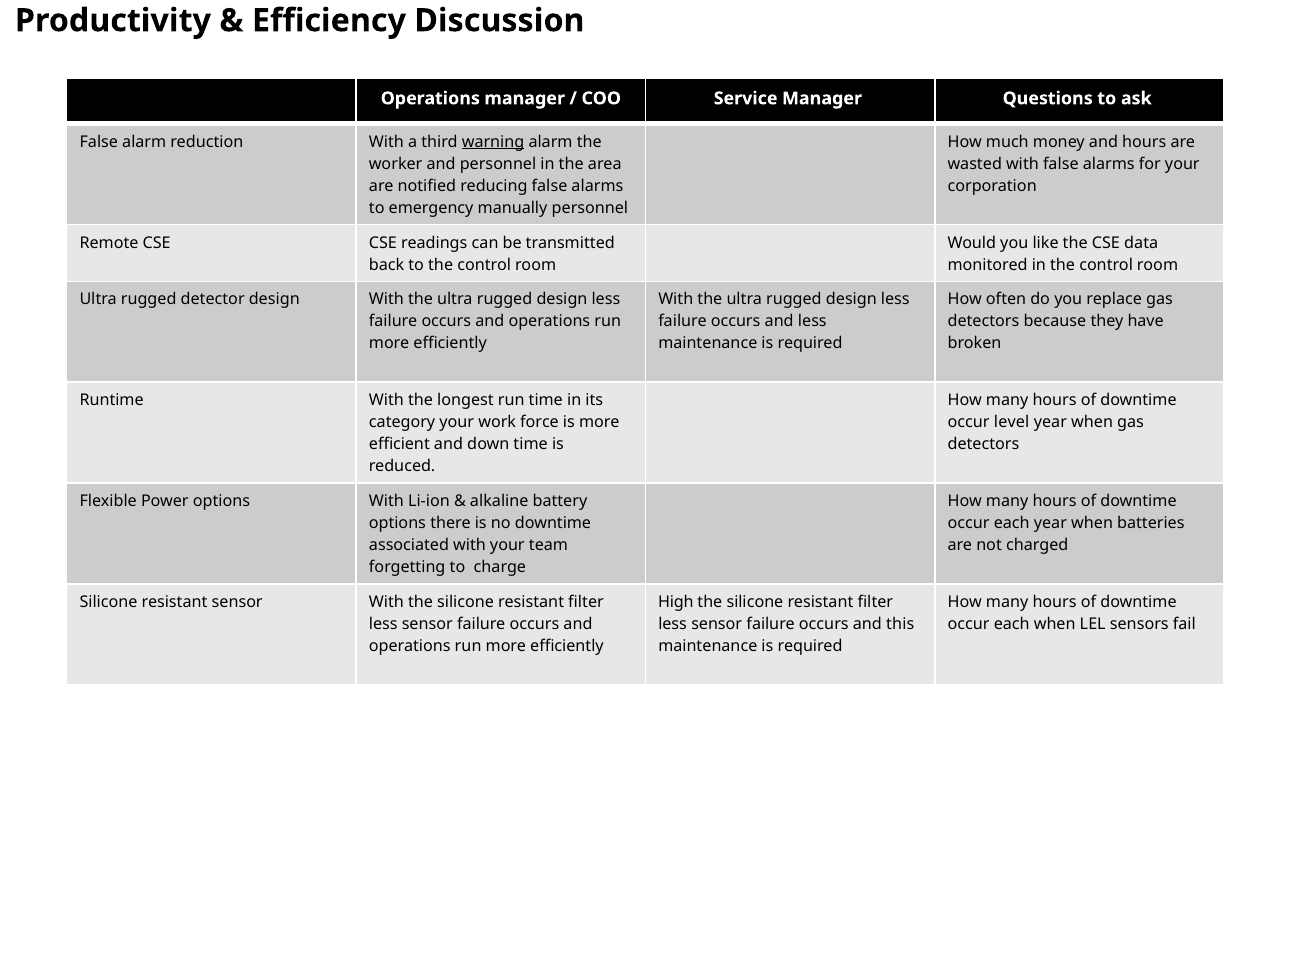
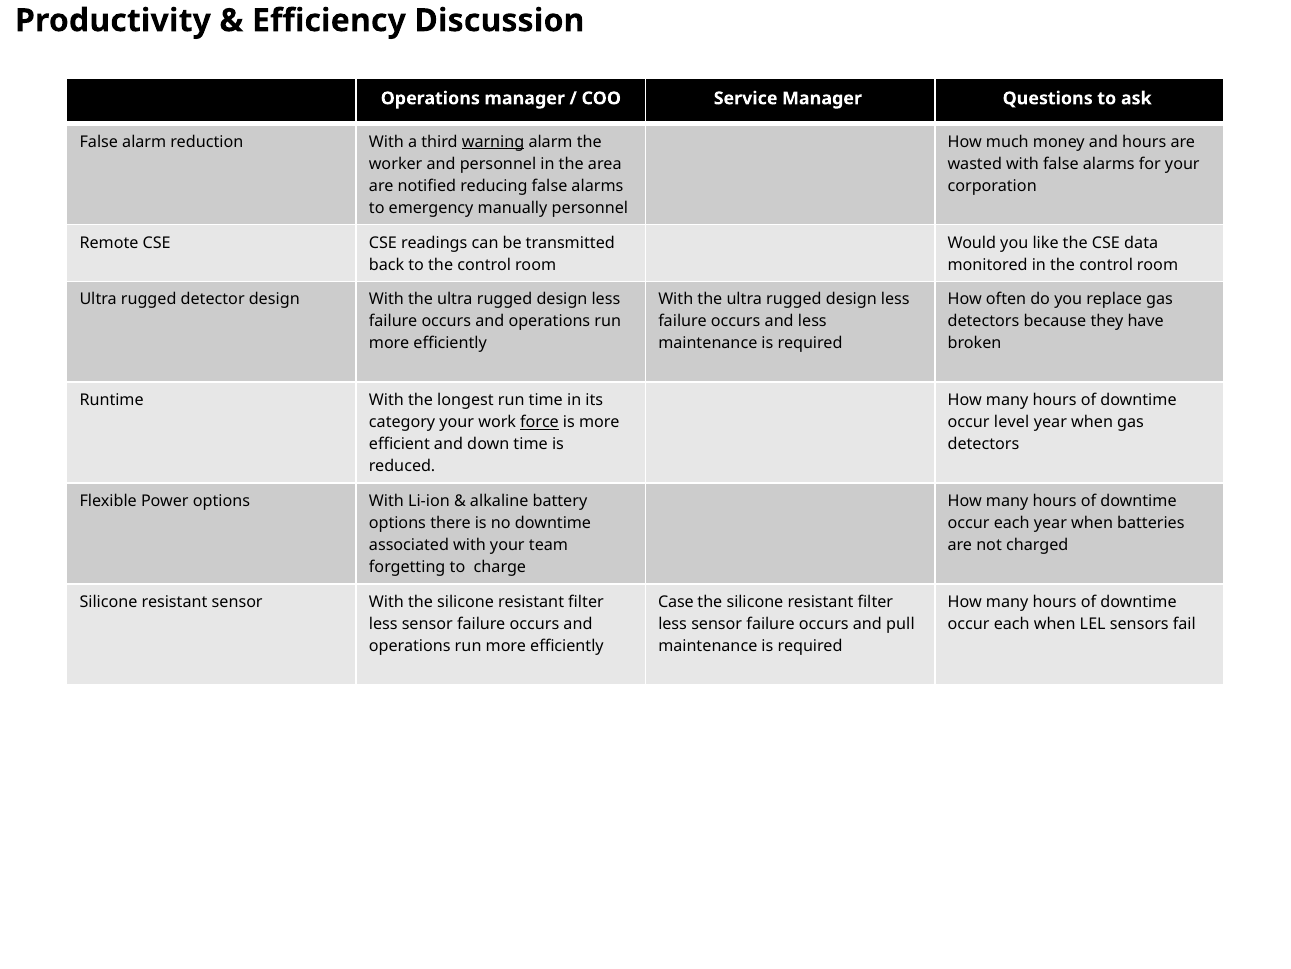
force underline: none -> present (540, 422)
High: High -> Case (676, 602)
this: this -> pull (900, 624)
